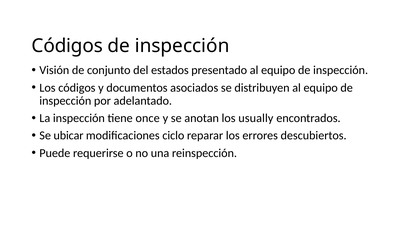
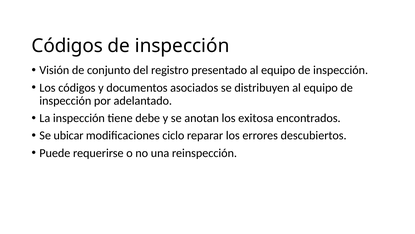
estados: estados -> registro (170, 70)
once: once -> debe (148, 118)
usually: usually -> exitosa (256, 118)
